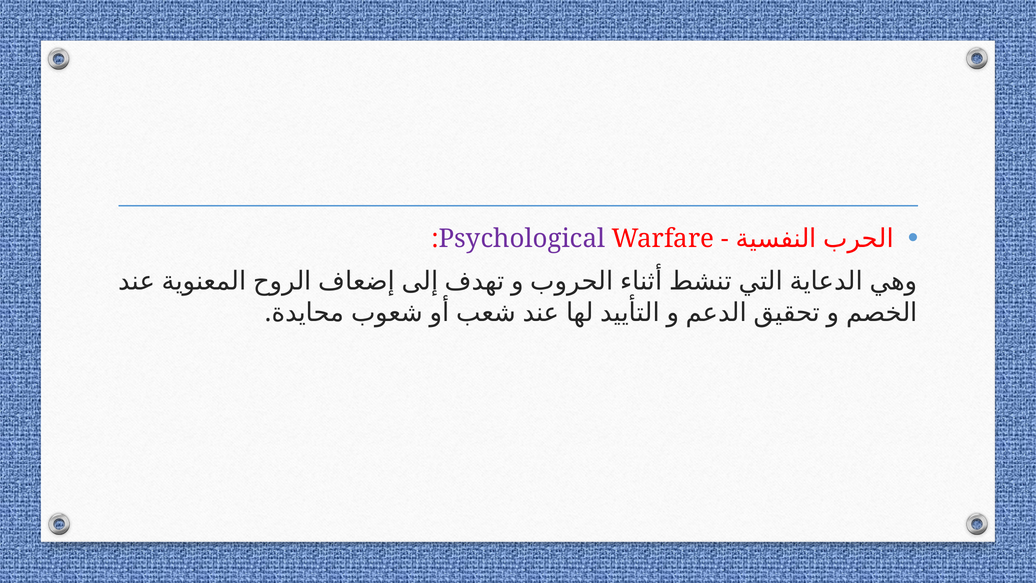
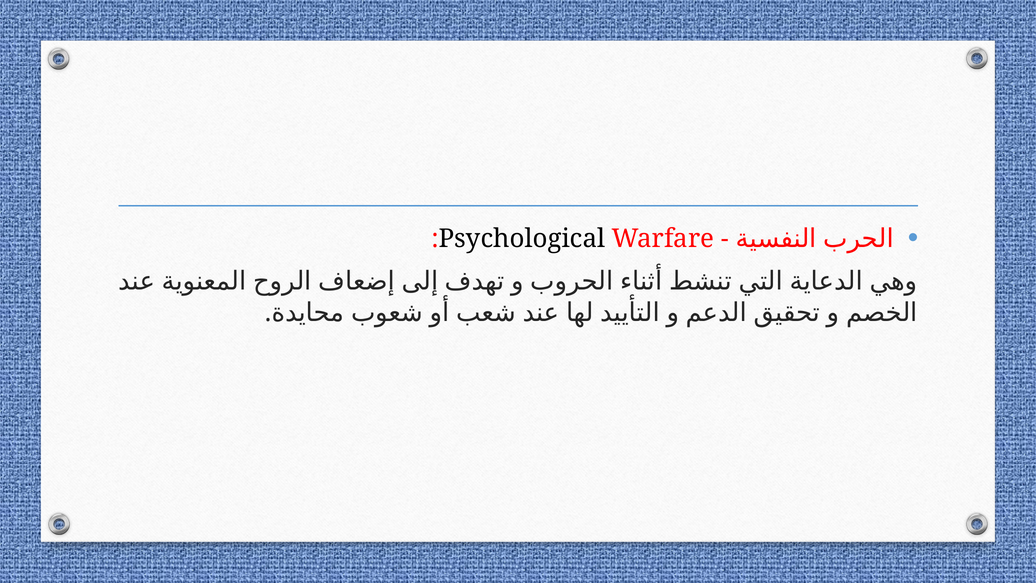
Psychological colour: purple -> black (522, 239)
